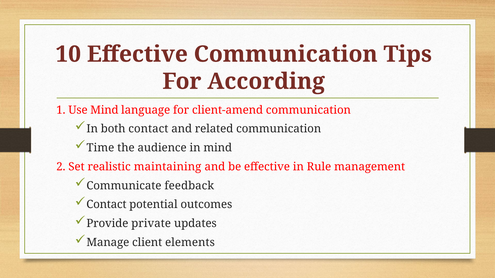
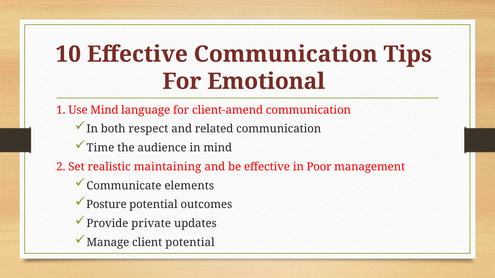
According: According -> Emotional (266, 82)
both contact: contact -> respect (148, 129)
Rule: Rule -> Poor (319, 167)
feedback: feedback -> elements (189, 186)
Contact: Contact -> Posture (106, 205)
client elements: elements -> potential (190, 243)
